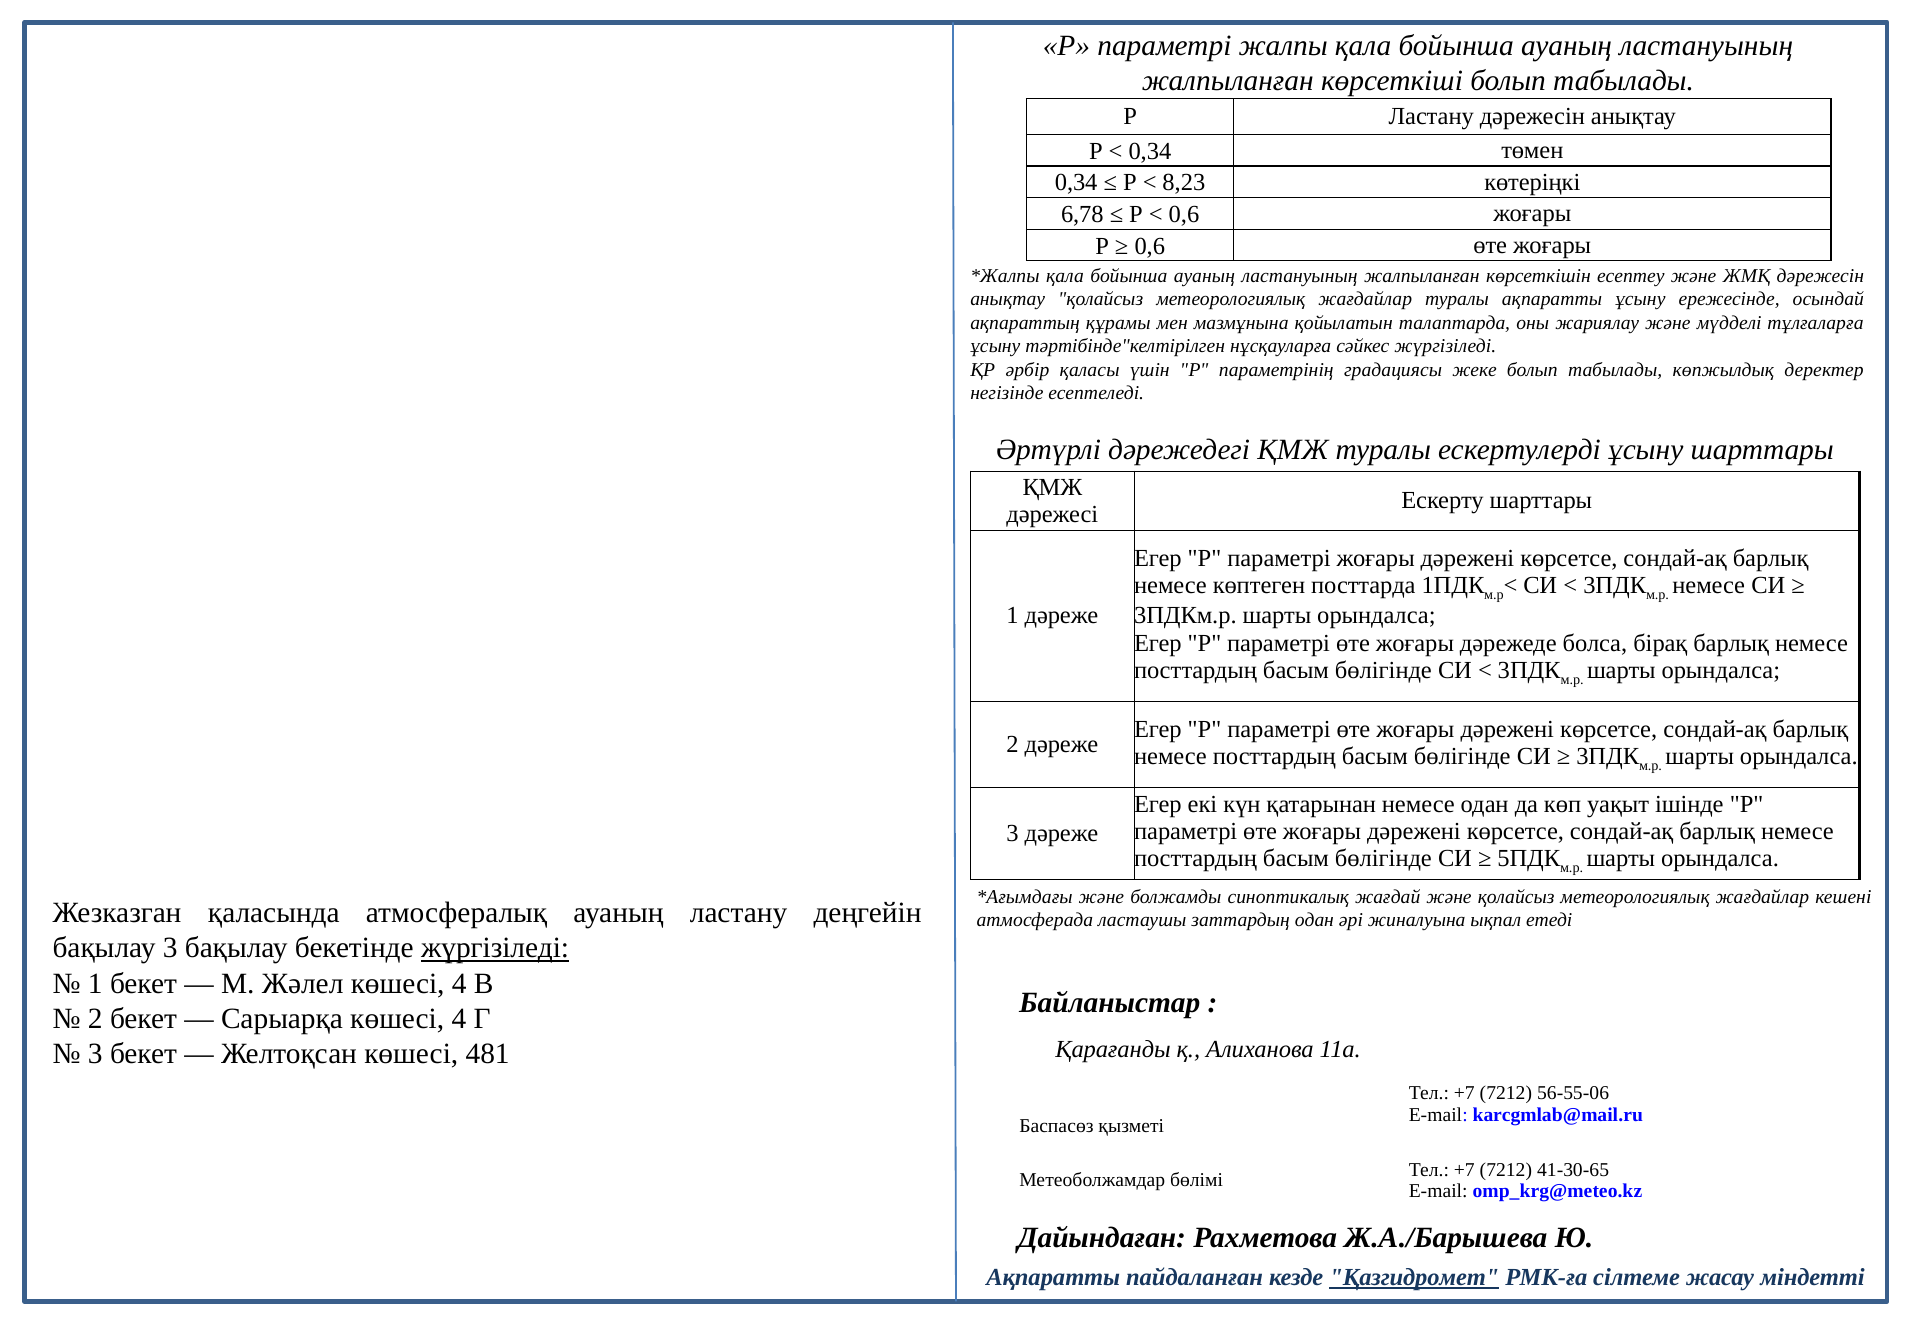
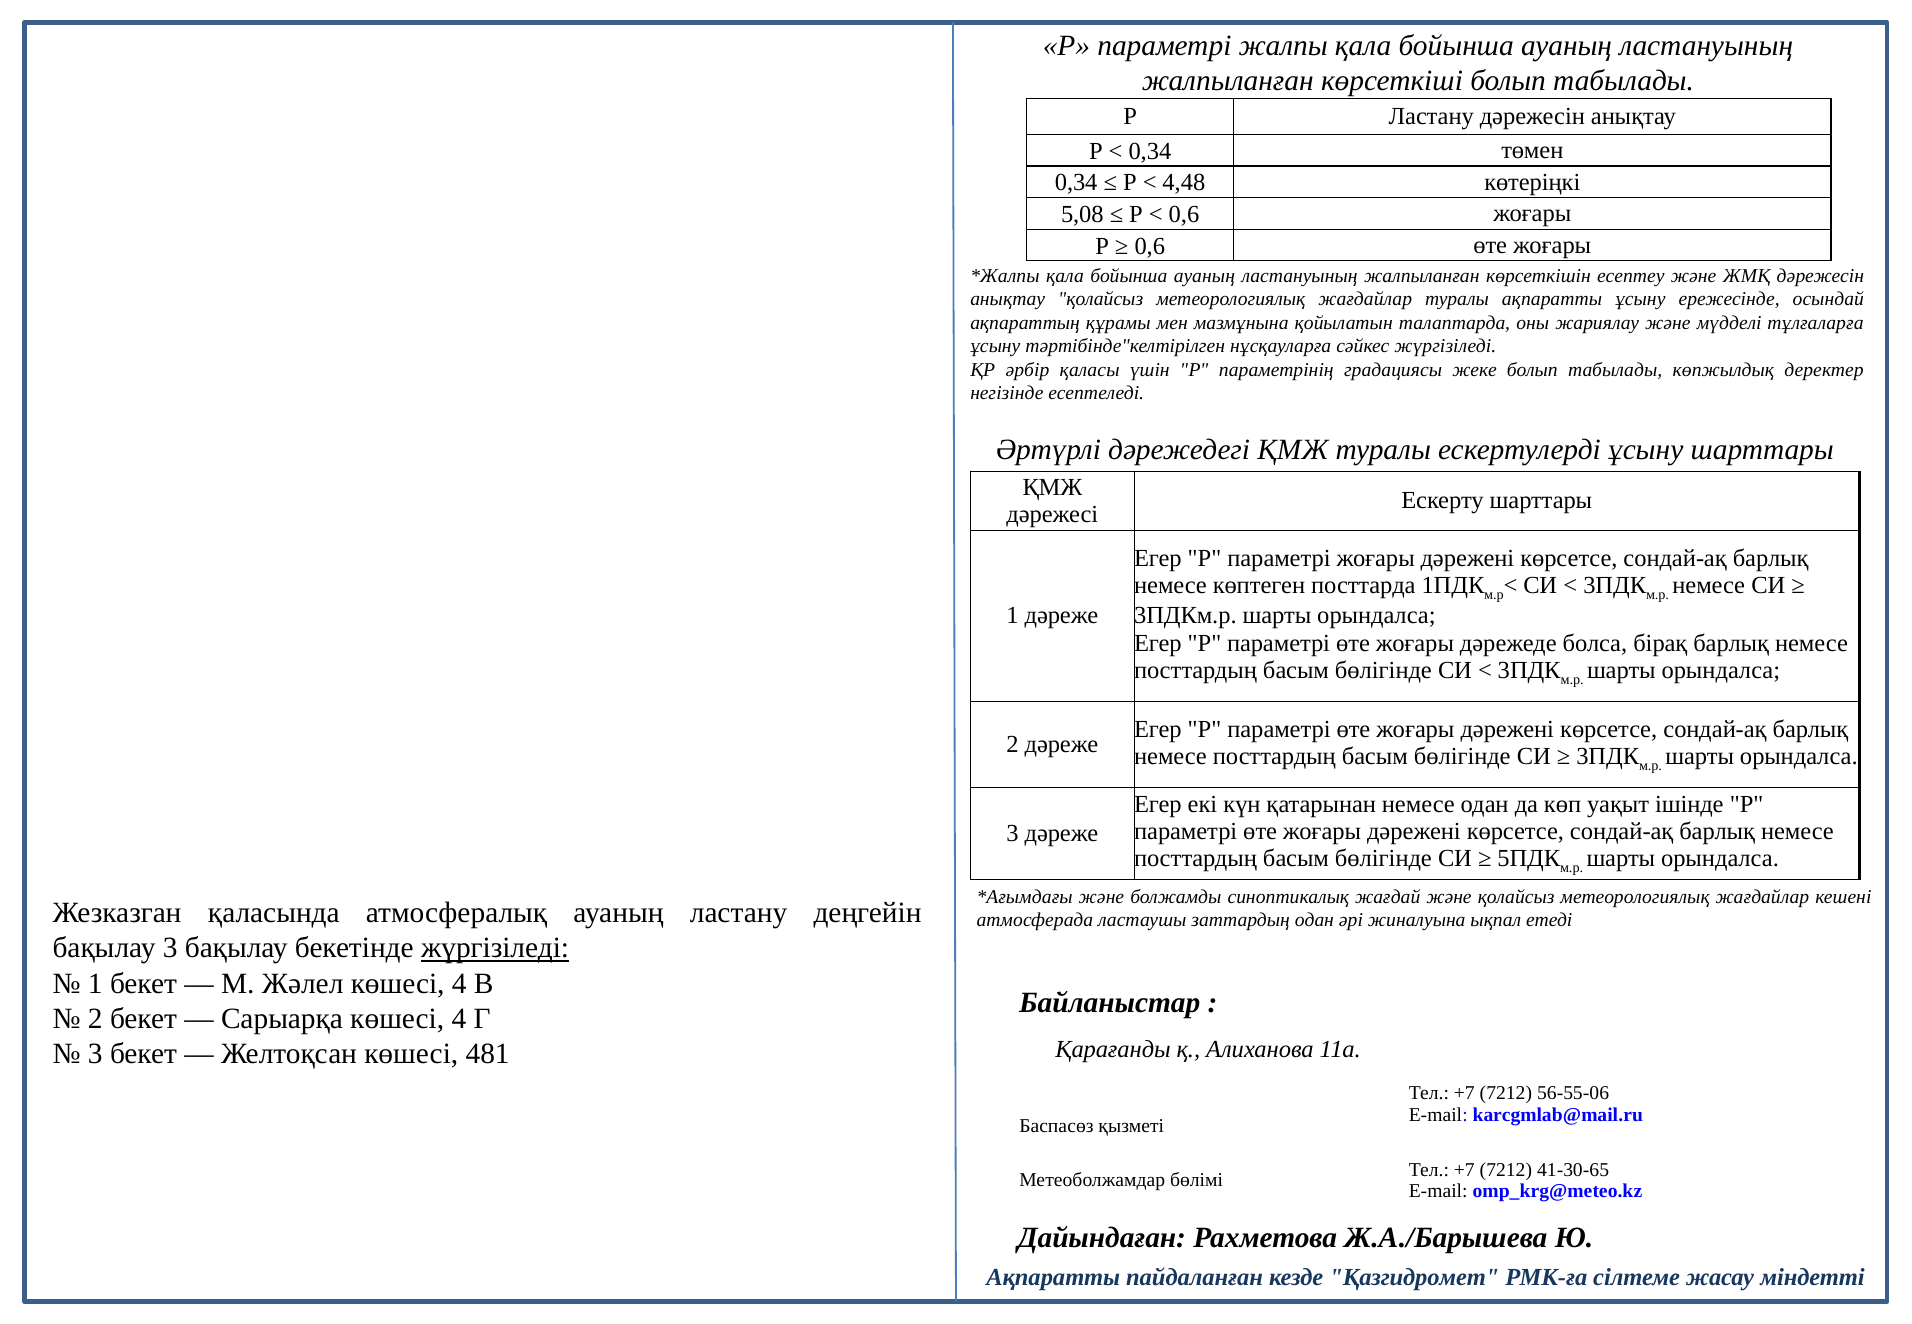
8,23: 8,23 -> 4,48 (1184, 183)
6,78: 6,78 -> 5,08 (1082, 214)
Қазгидромет underline: present -> none (1414, 1277)
